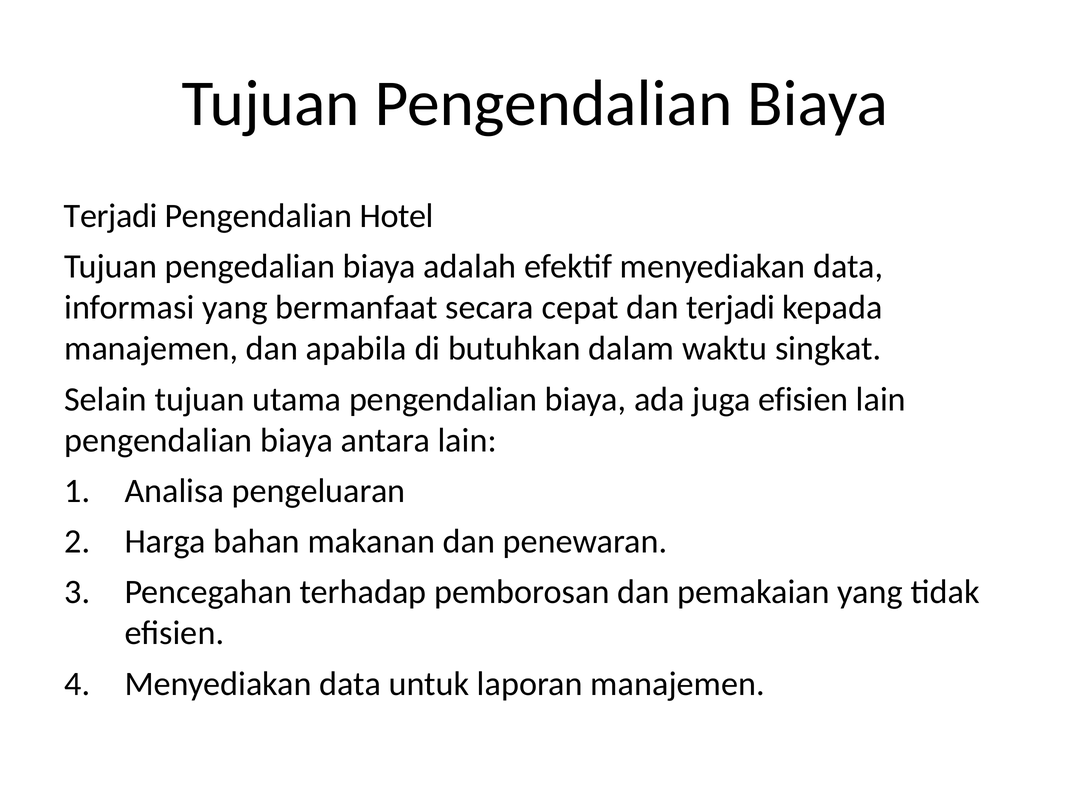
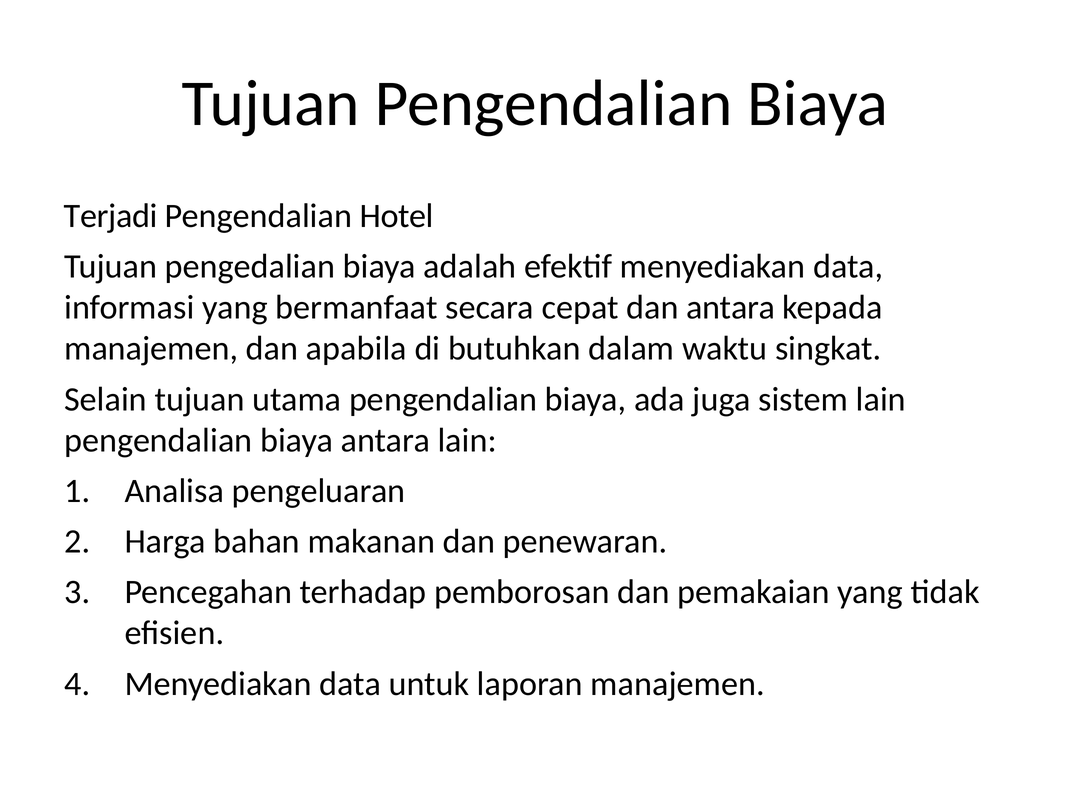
dan terjadi: terjadi -> antara (731, 307)
juga efisien: efisien -> sistem (803, 399)
